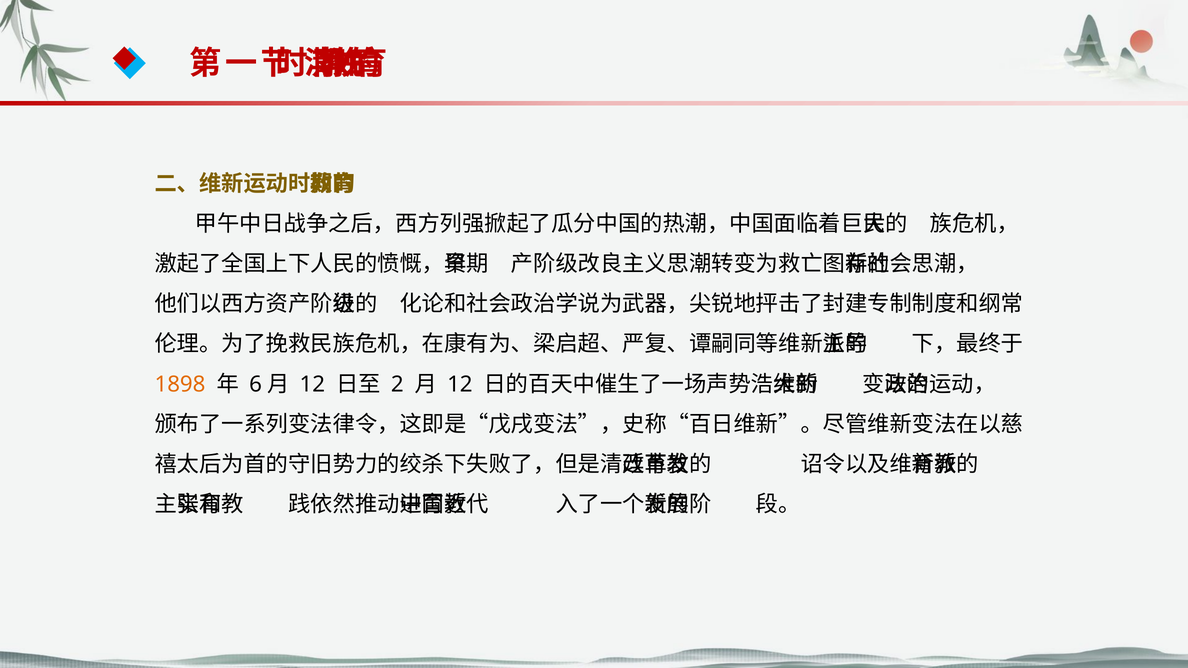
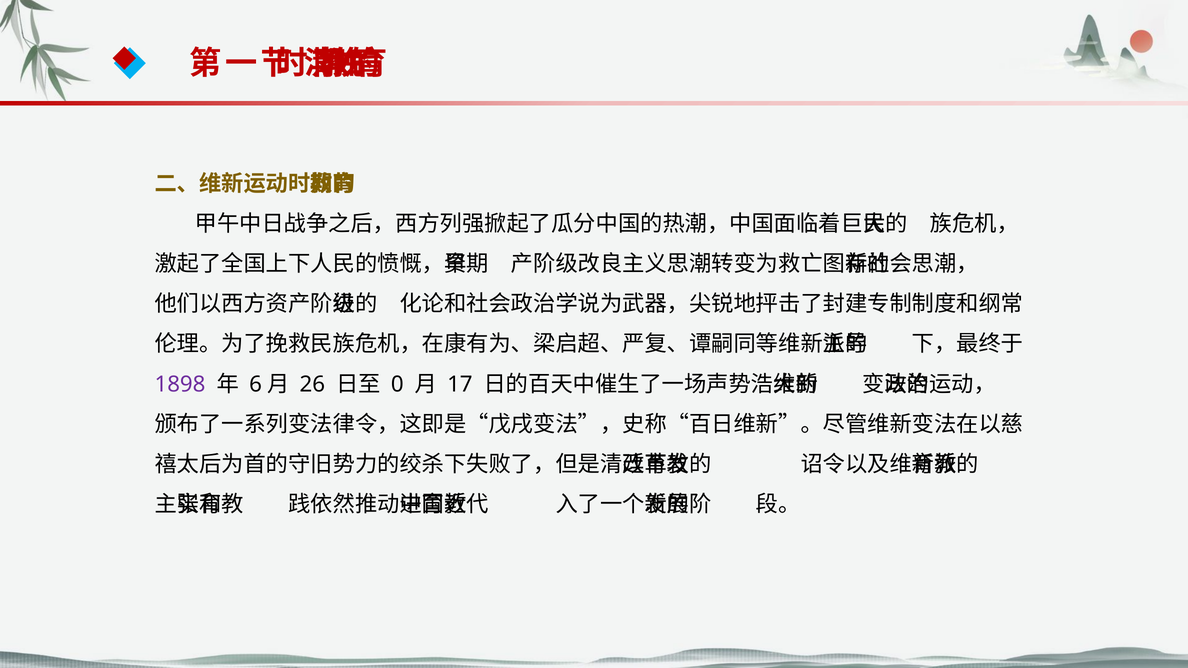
1898 colour: orange -> purple (180, 384)
12: 12 -> 26 (312, 384)
2: 2 -> 0 (397, 384)
12: 12 -> 17 (460, 384)
